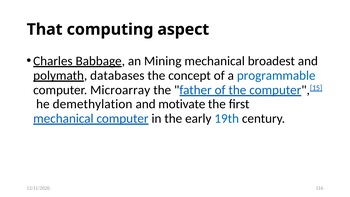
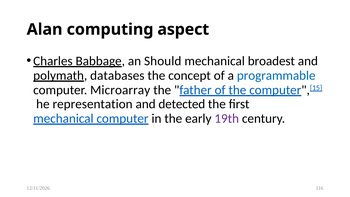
That: That -> Alan (45, 29)
Mining: Mining -> Should (163, 61)
demethylation: demethylation -> representation (93, 104)
motivate: motivate -> detected (182, 104)
19th colour: blue -> purple (227, 119)
